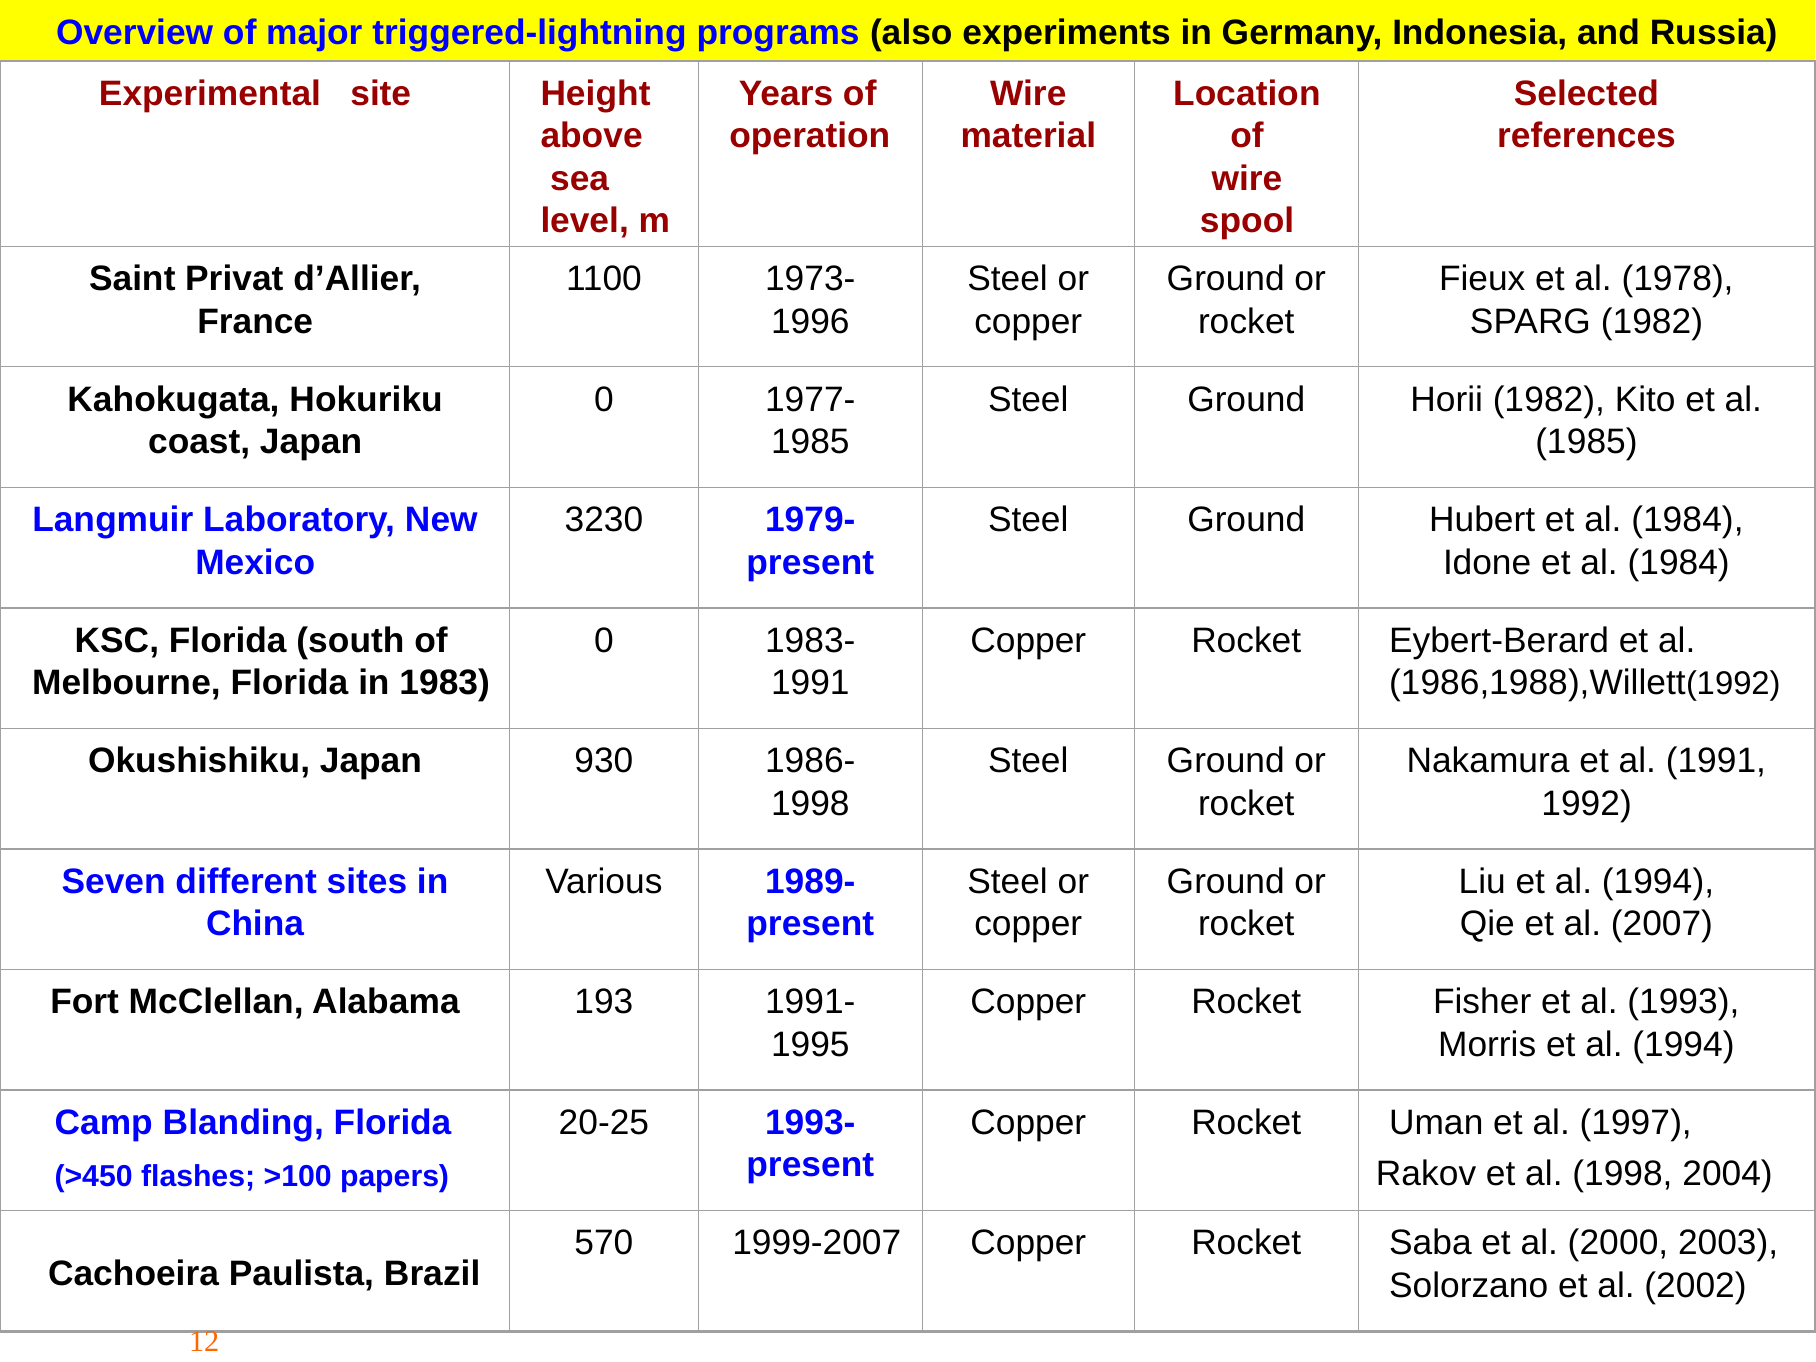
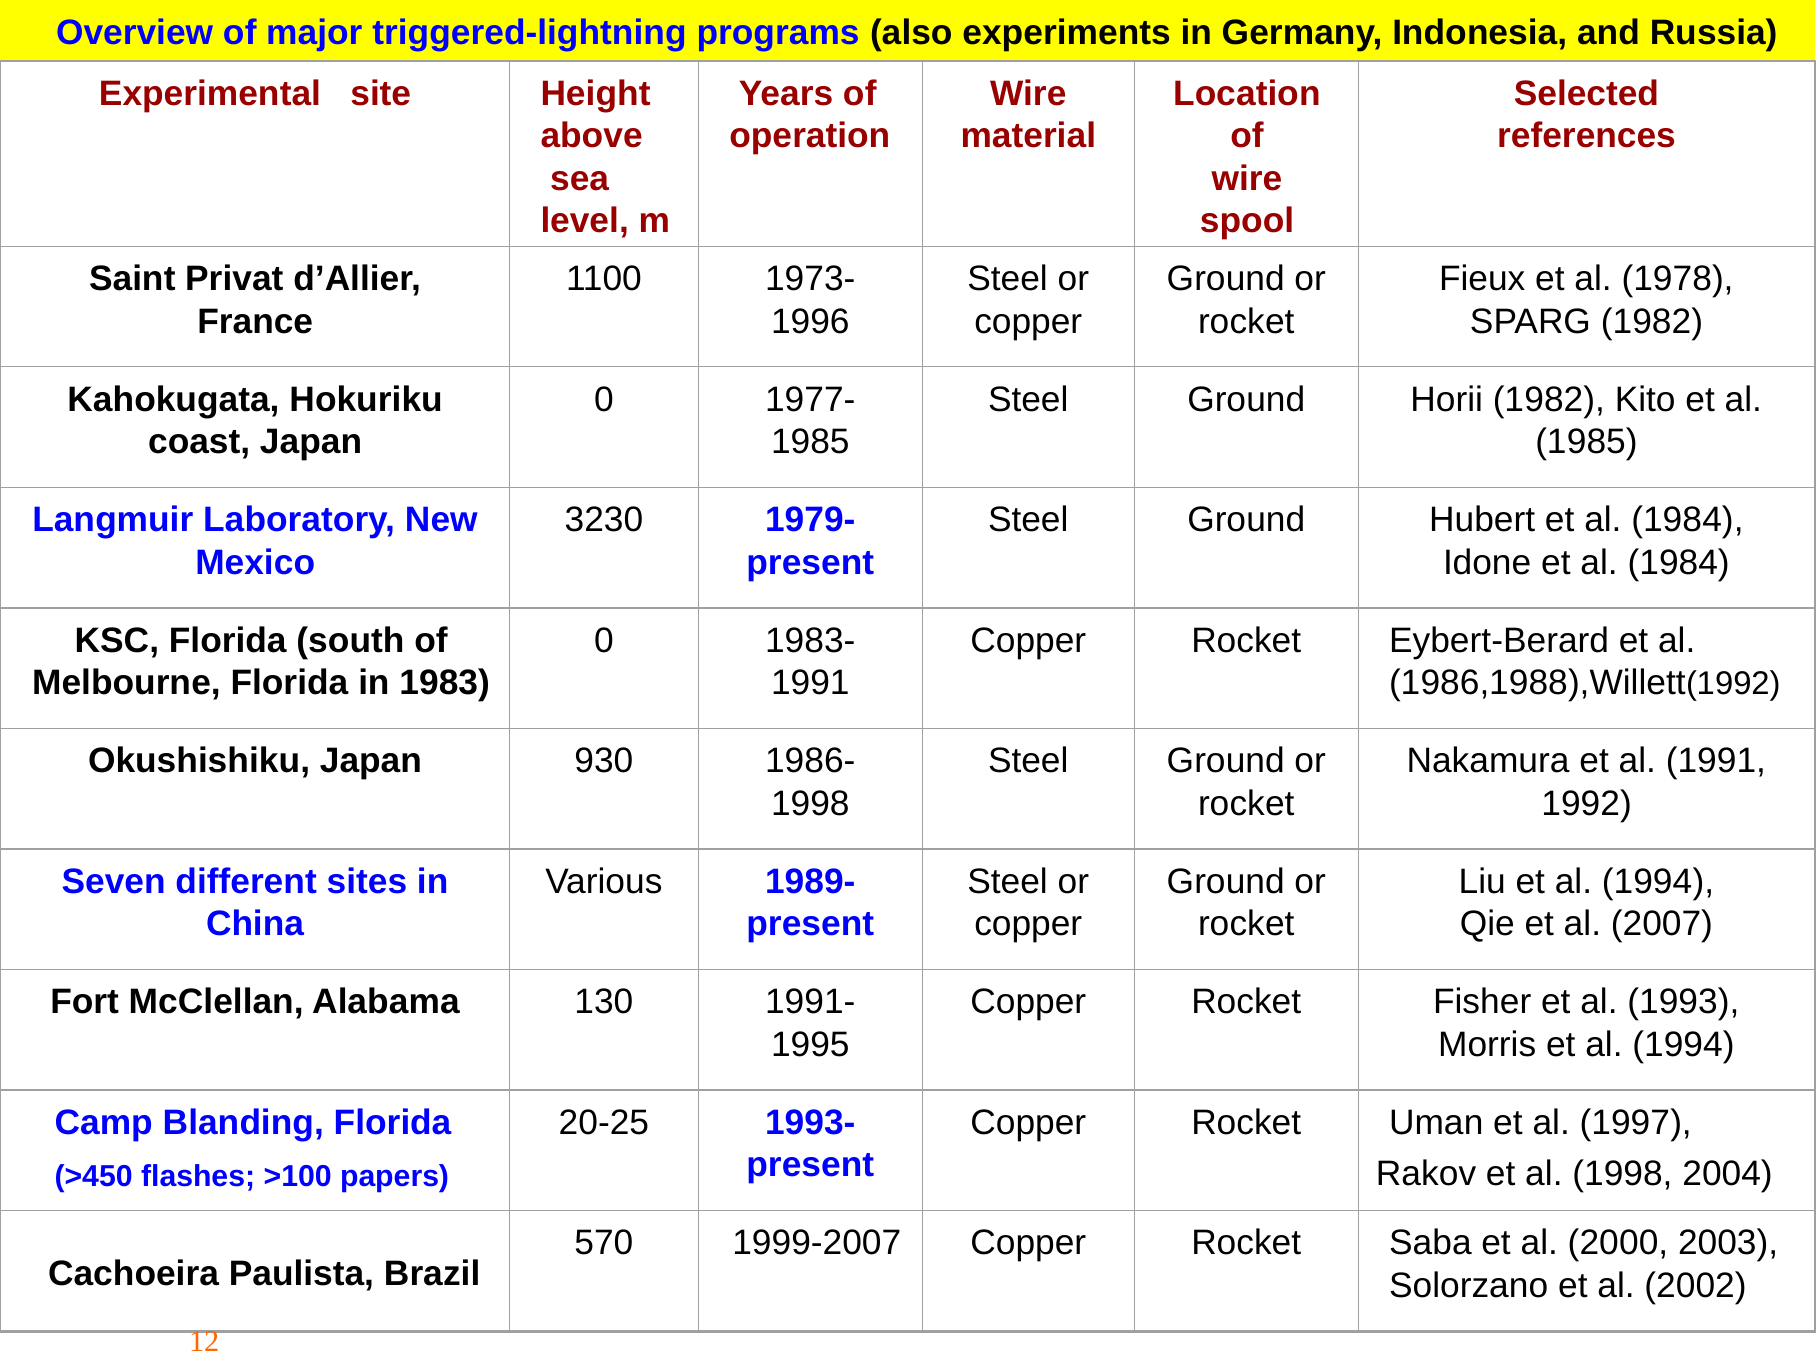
193: 193 -> 130 (604, 1002)
